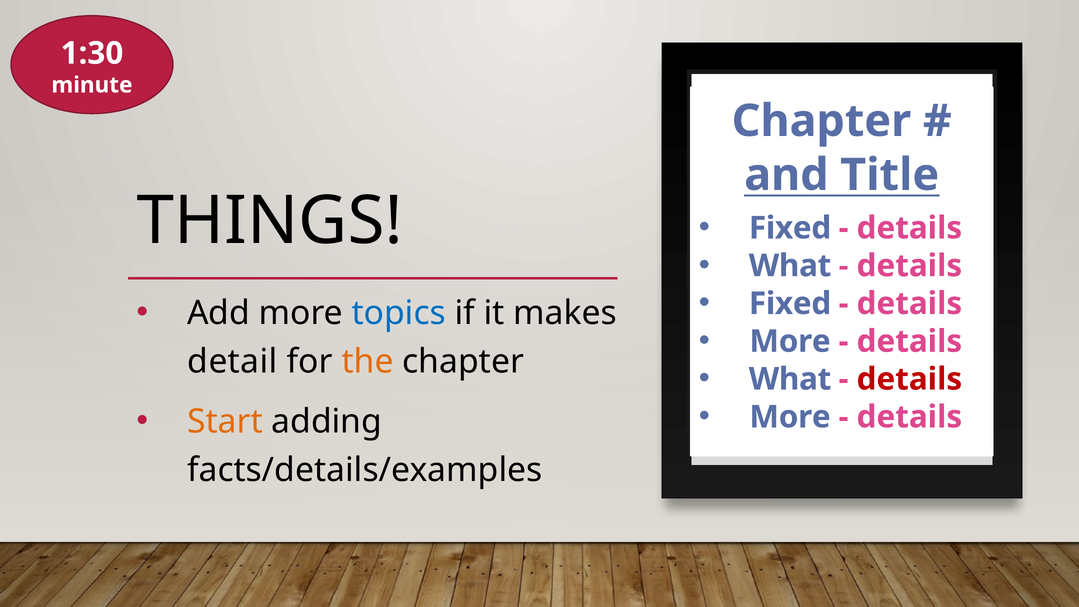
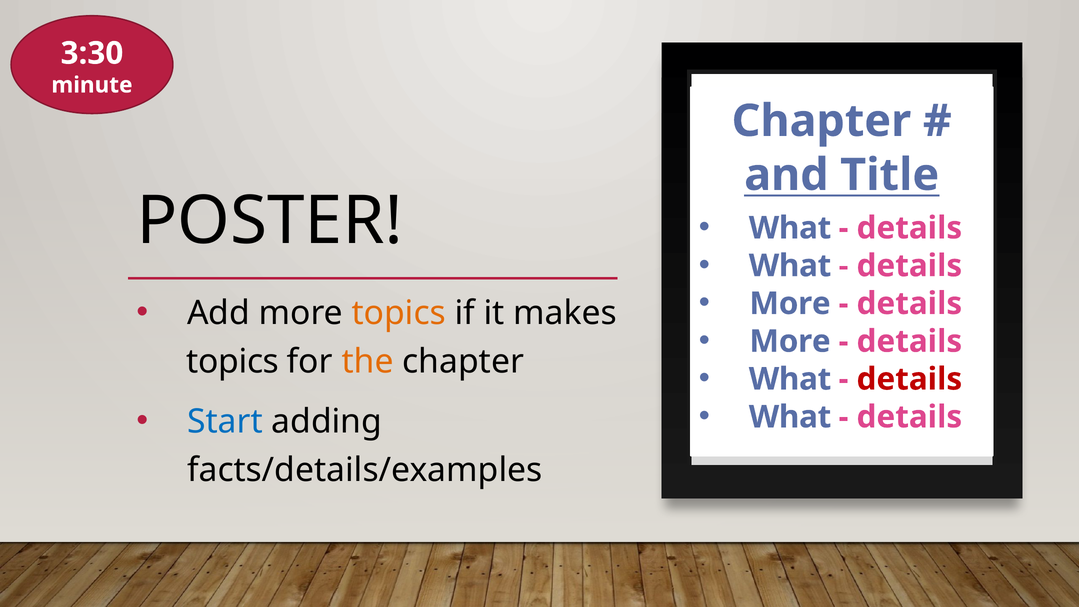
1:30: 1:30 -> 3:30 (92, 53)
THINGS: THINGS -> POSTER (270, 221)
Fixed: Fixed -> What (790, 228)
Fixed: Fixed -> More (790, 304)
topics colour: blue -> orange (399, 313)
detail: detail -> topics (233, 362)
More: More -> What (790, 417)
Start colour: orange -> blue (225, 422)
